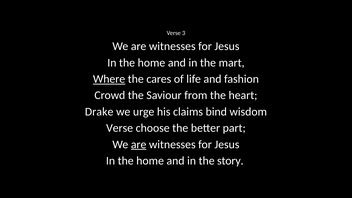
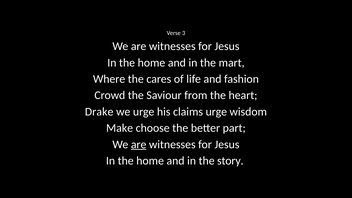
Where underline: present -> none (109, 79)
claims bind: bind -> urge (216, 112)
Verse: Verse -> Make (120, 128)
